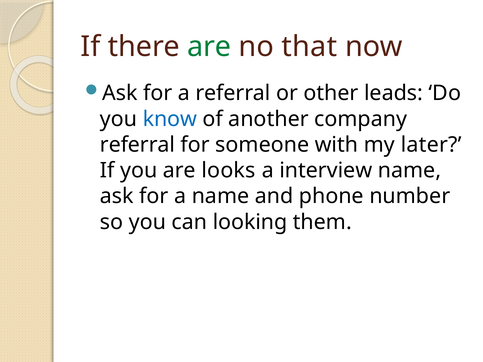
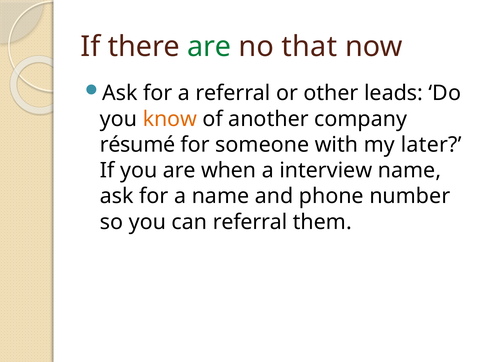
know colour: blue -> orange (170, 119)
referral: referral -> résumé (138, 145)
looks: looks -> when (229, 171)
can looking: looking -> referral (250, 222)
